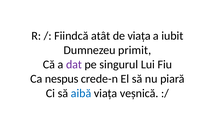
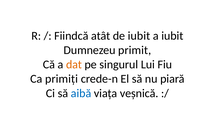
de viața: viața -> iubit (139, 36)
dat colour: purple -> orange (74, 65)
nespus: nespus -> primiți (62, 79)
